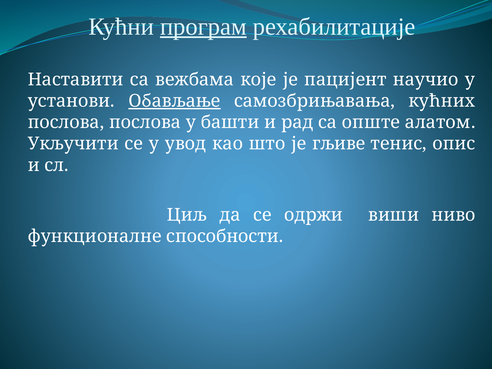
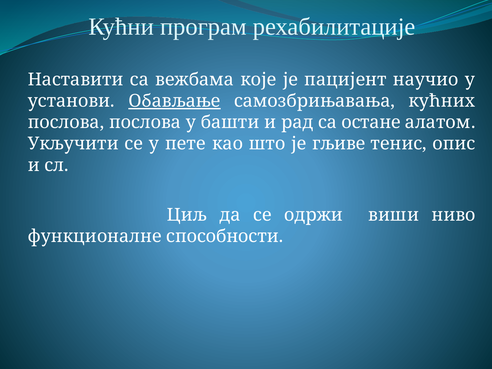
програм underline: present -> none (203, 27)
опште: опште -> остане (371, 122)
увод: увод -> пете (185, 144)
